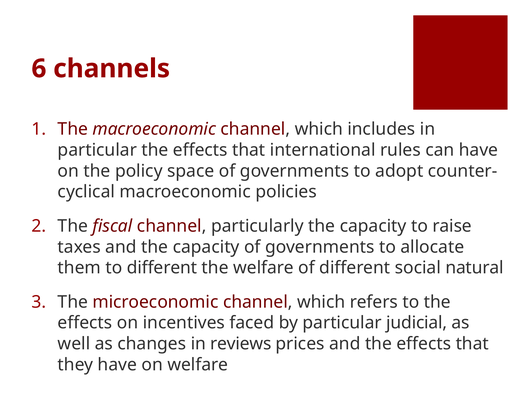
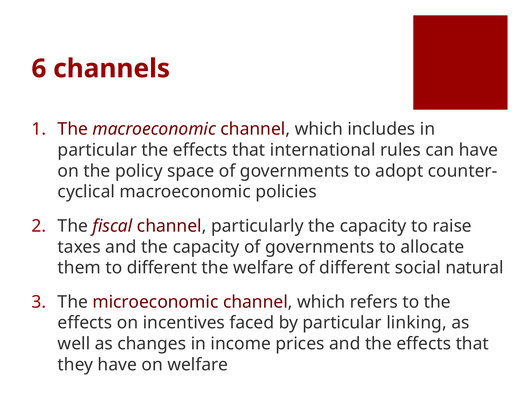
judicial: judicial -> linking (417, 323)
reviews: reviews -> income (241, 344)
